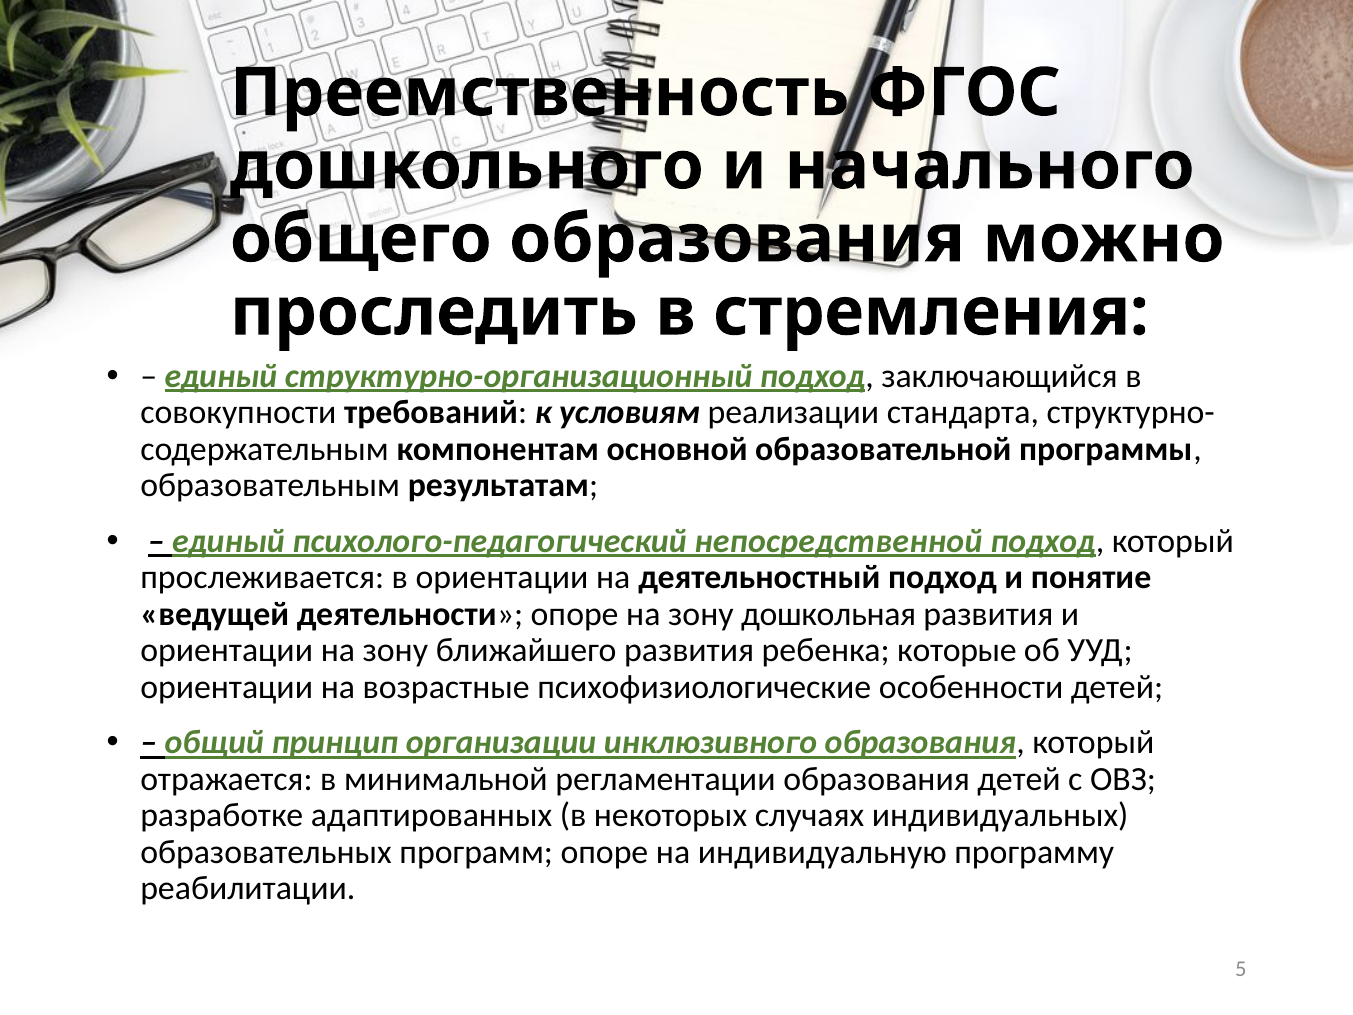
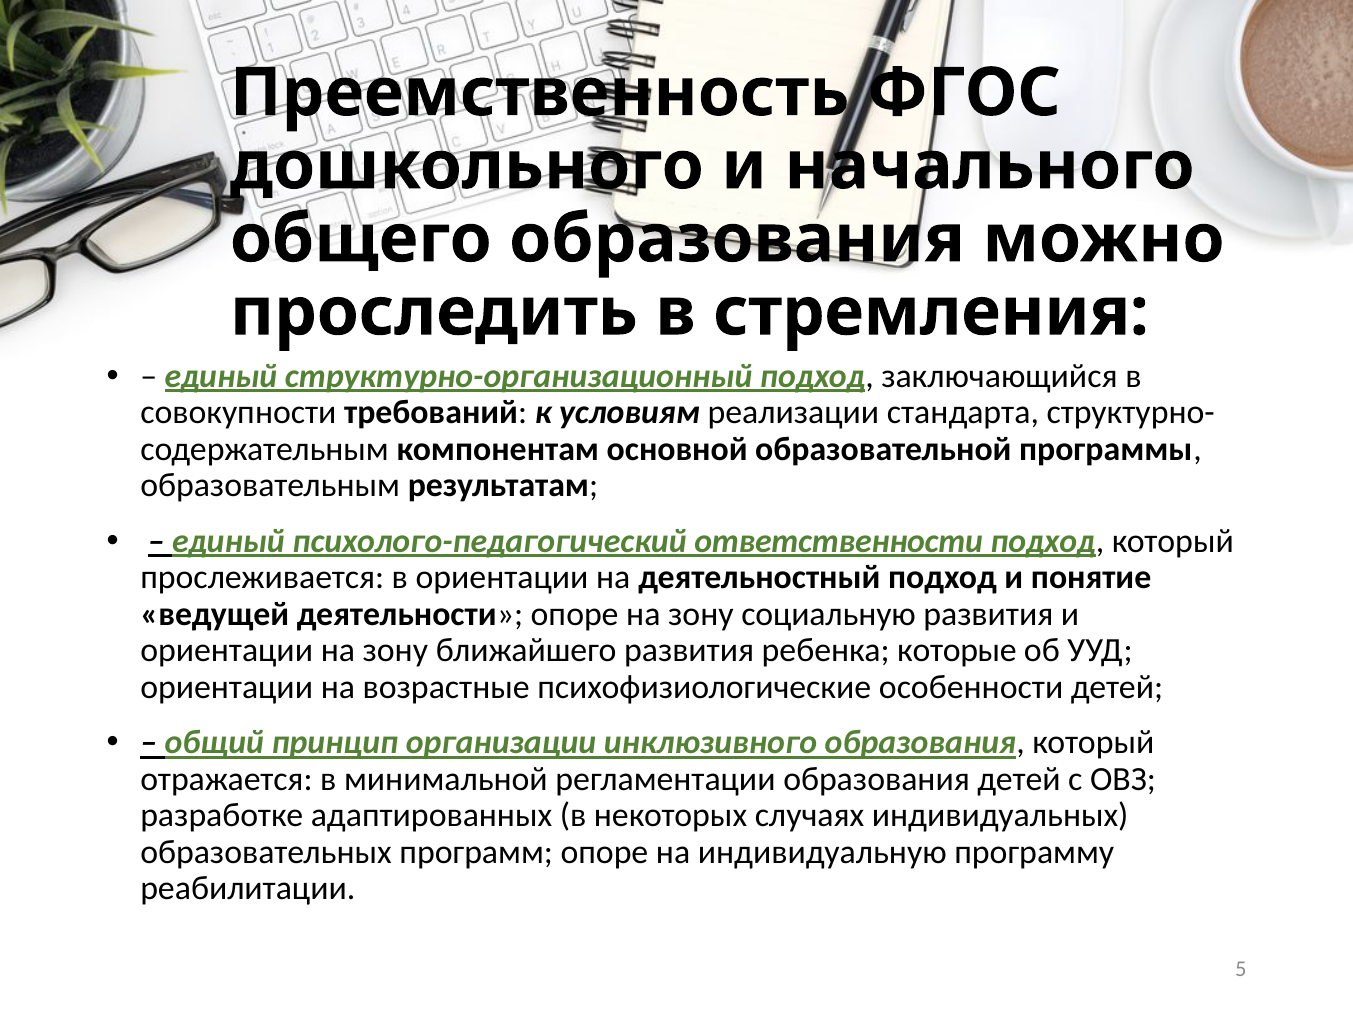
непосредственной: непосредственной -> ответственности (839, 541)
дошкольная: дошкольная -> социальную (829, 614)
